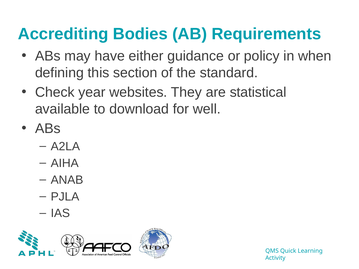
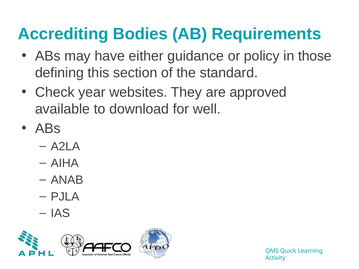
when: when -> those (315, 56)
statistical: statistical -> approved (258, 92)
